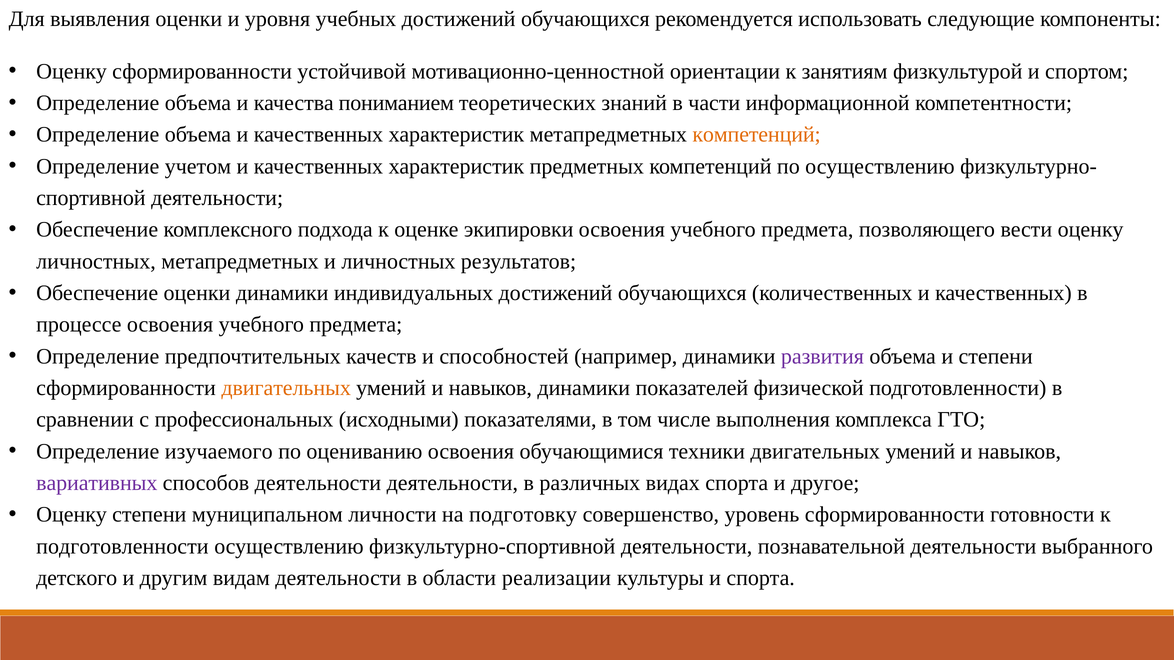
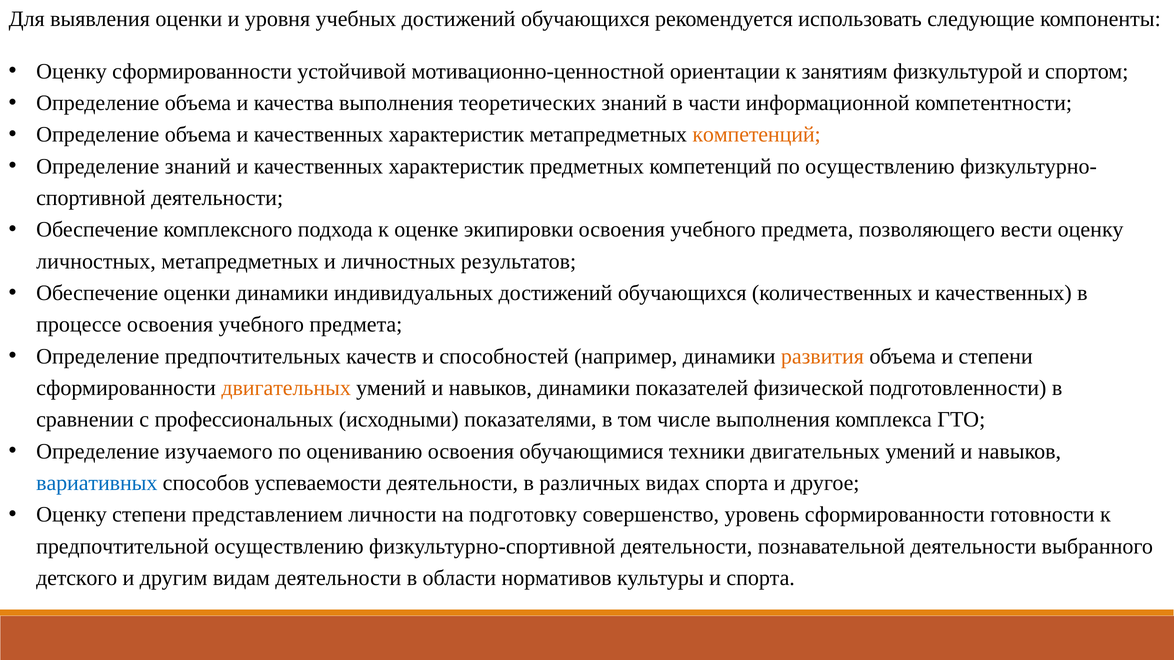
качества пониманием: пониманием -> выполнения (396, 103)
Определение учетом: учетом -> знаний (198, 166)
развития colour: purple -> orange (822, 356)
вариативных colour: purple -> blue (97, 483)
способов деятельности: деятельности -> успеваемости (318, 483)
муниципальном: муниципальном -> представлением (267, 515)
подготовленности: подготовленности -> предпочтительной (122, 547)
реализации: реализации -> нормативов (557, 578)
